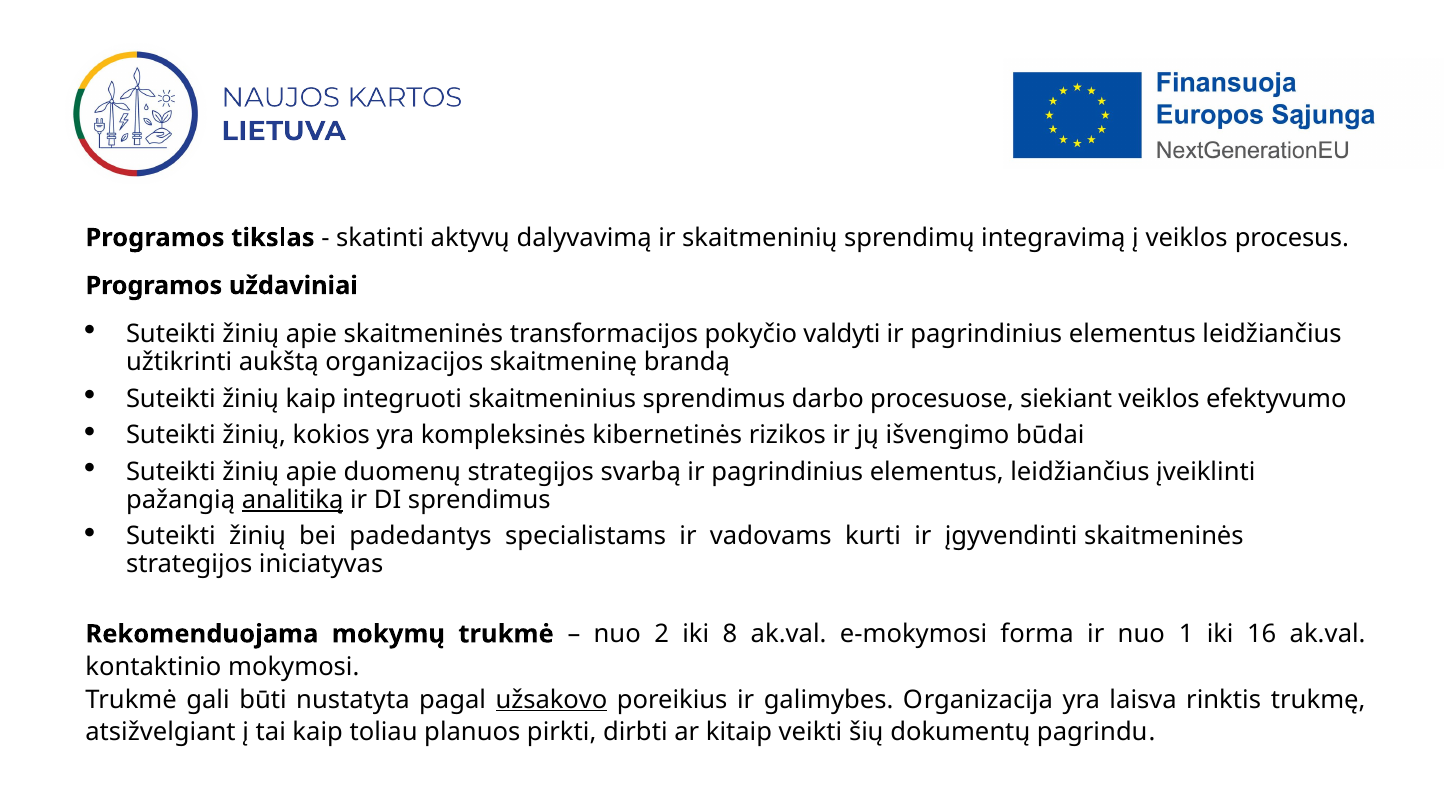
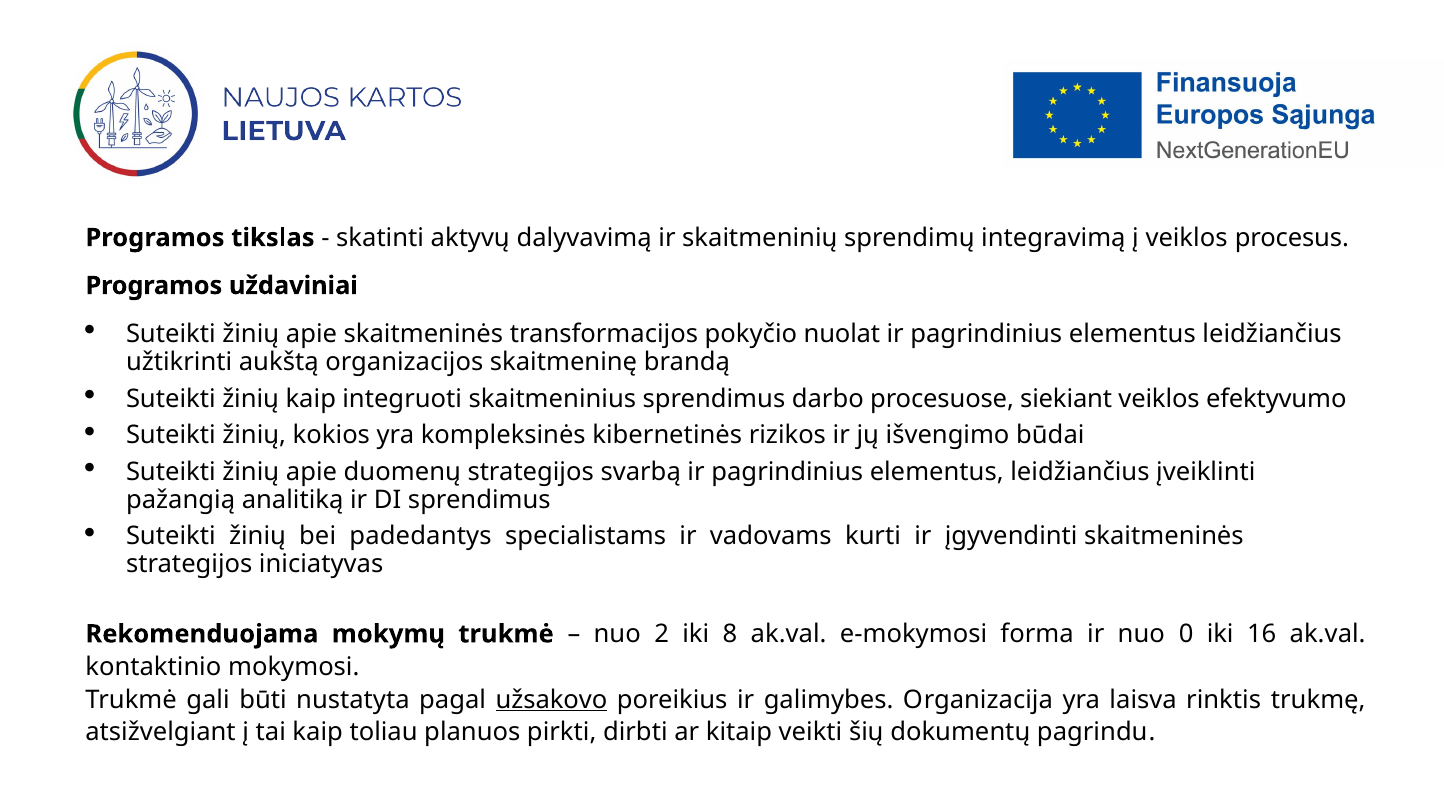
valdyti: valdyti -> nuolat (842, 334)
analitiką underline: present -> none (293, 500)
1: 1 -> 0 (1186, 634)
